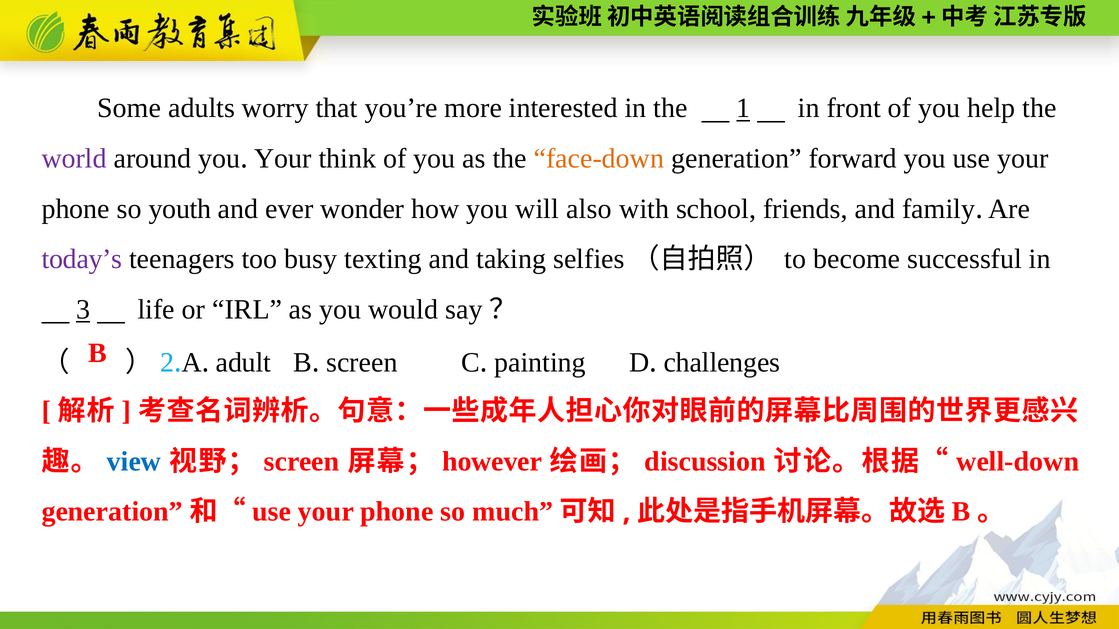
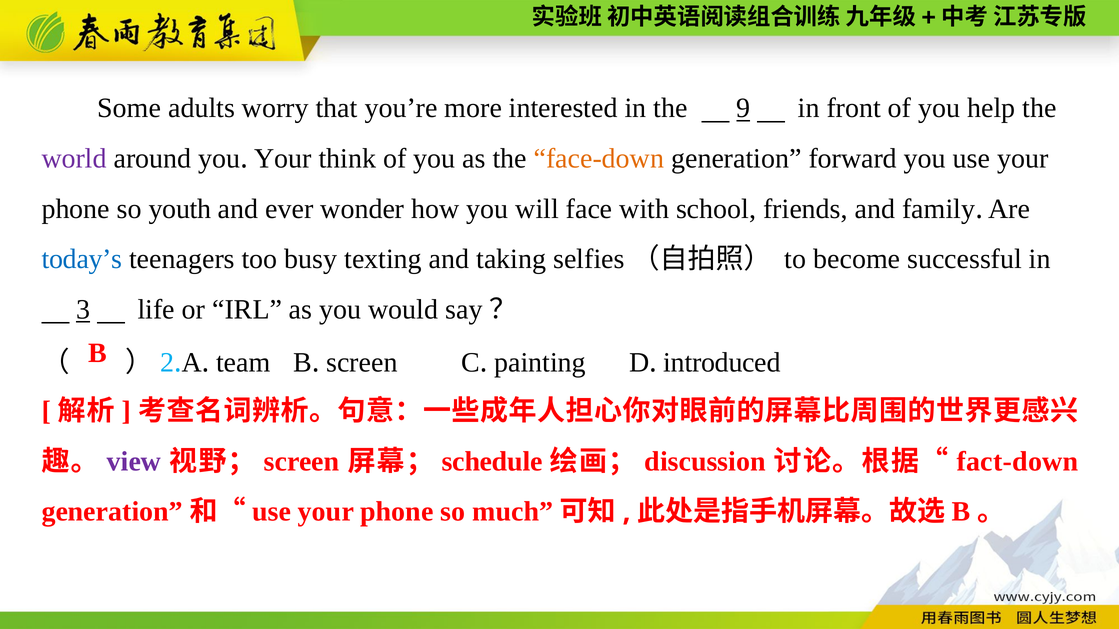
1: 1 -> 9 (743, 108)
also: also -> face (589, 209)
today’s colour: purple -> blue (82, 259)
adult: adult -> team (243, 363)
challenges: challenges -> introduced (722, 363)
view colour: blue -> purple (134, 462)
however: however -> schedule (492, 462)
well-down: well-down -> fact-down (1018, 462)
